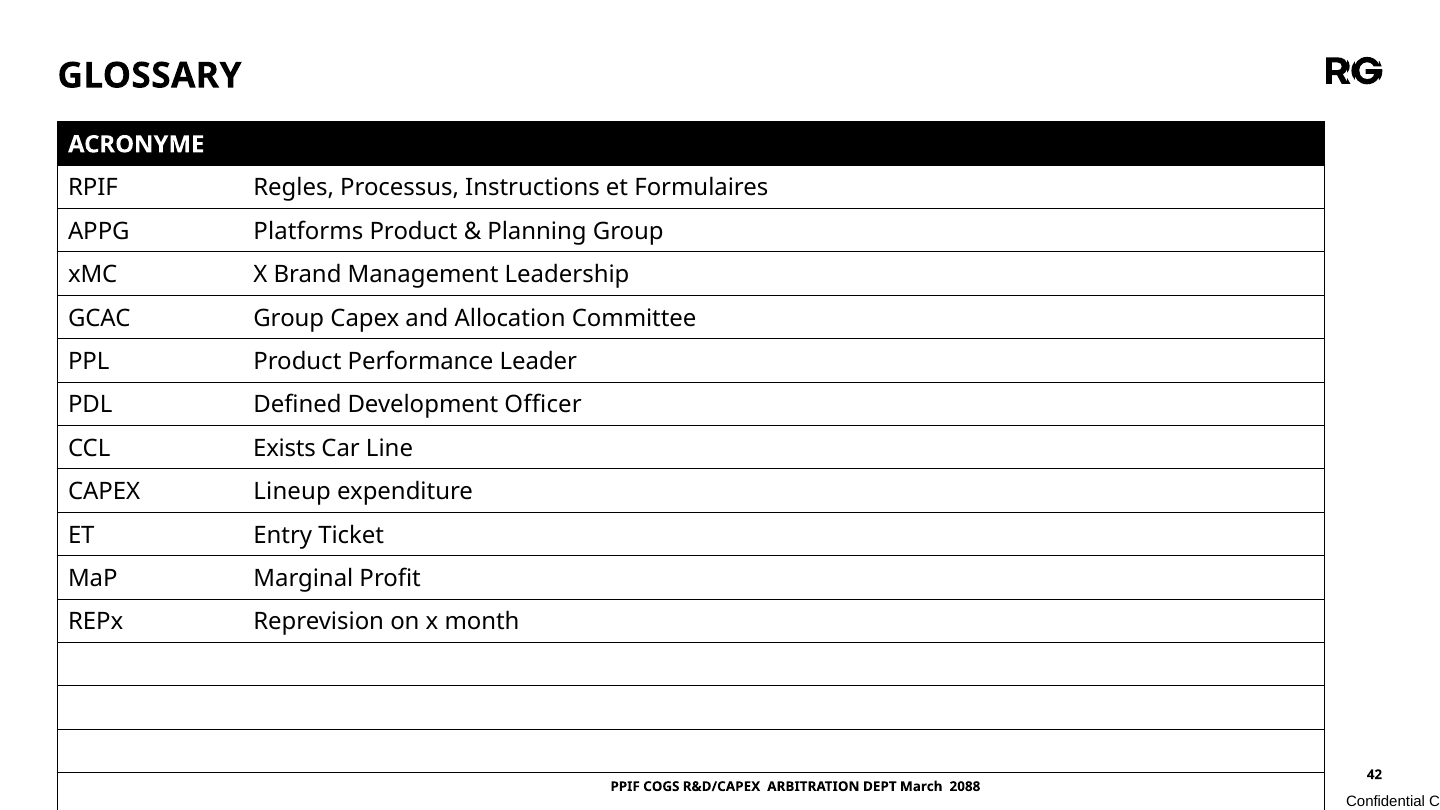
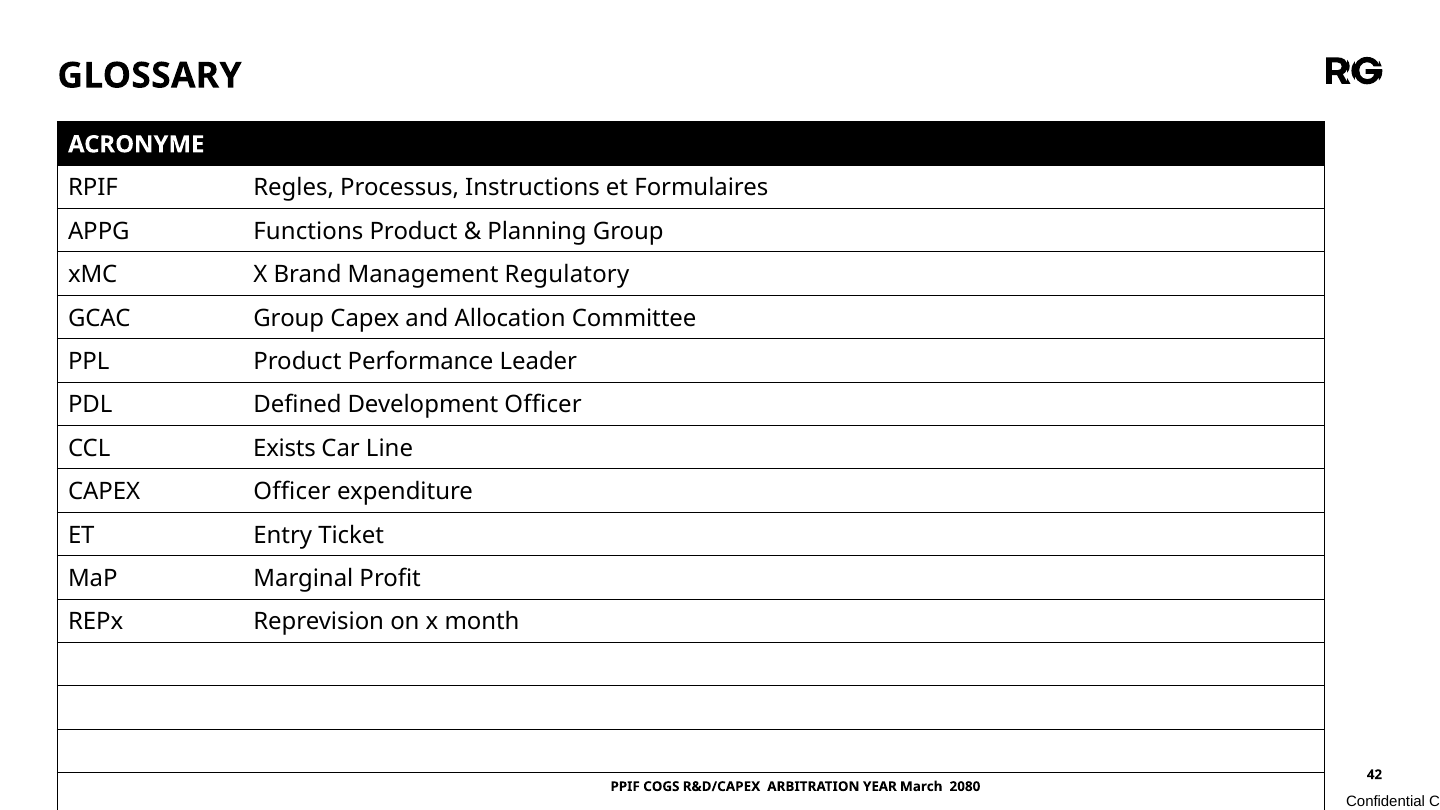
Platforms: Platforms -> Functions (308, 231)
Leadership: Leadership -> Regulatory (567, 275)
CAPEX Lineup: Lineup -> Officer (292, 492)
DEPT: DEPT -> YEAR (880, 787)
2088: 2088 -> 2080 (965, 787)
